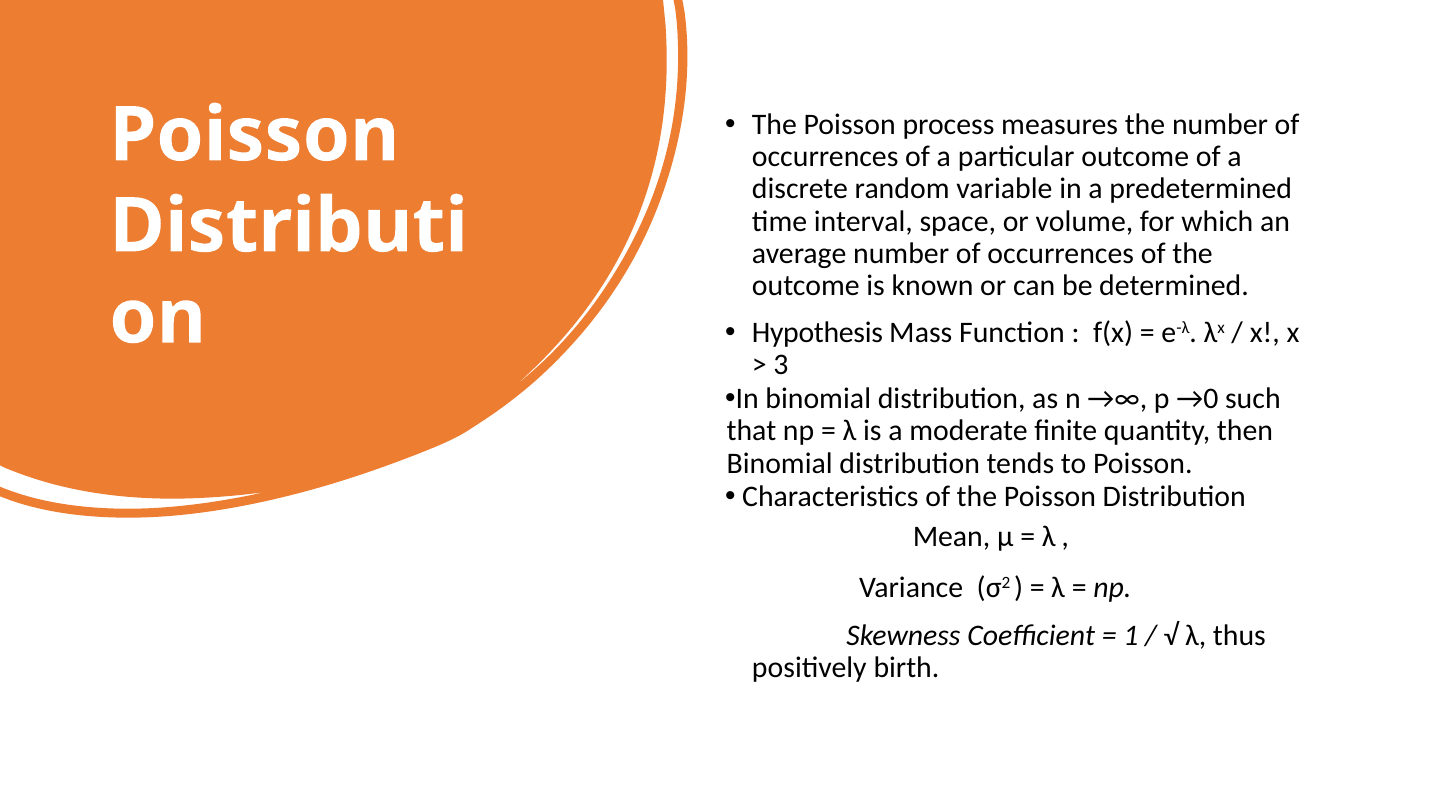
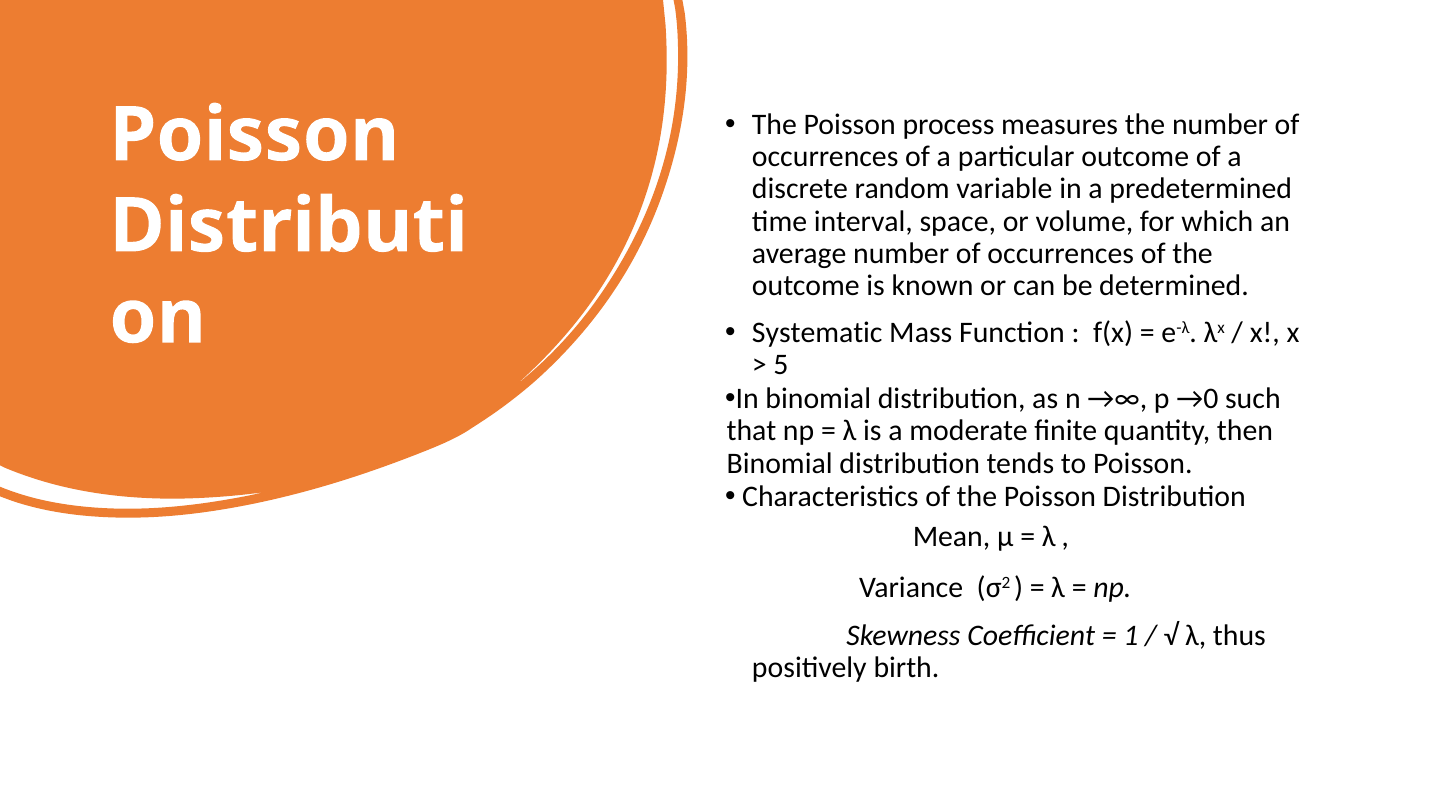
Hypothesis: Hypothesis -> Systematic (817, 333)
3: 3 -> 5 (781, 365)
